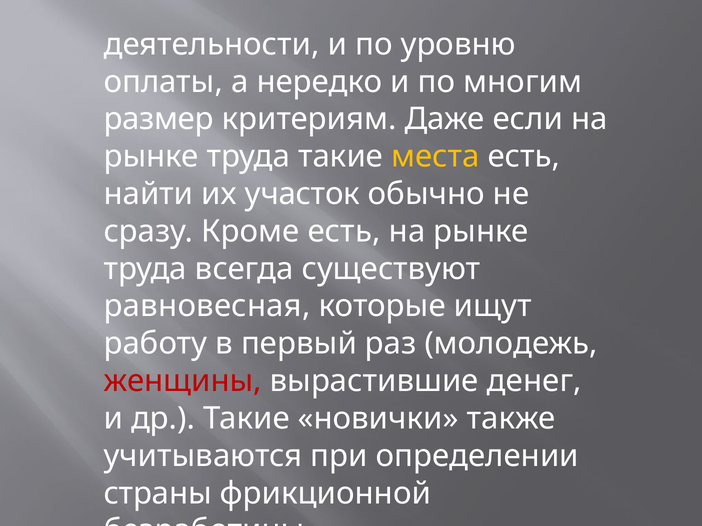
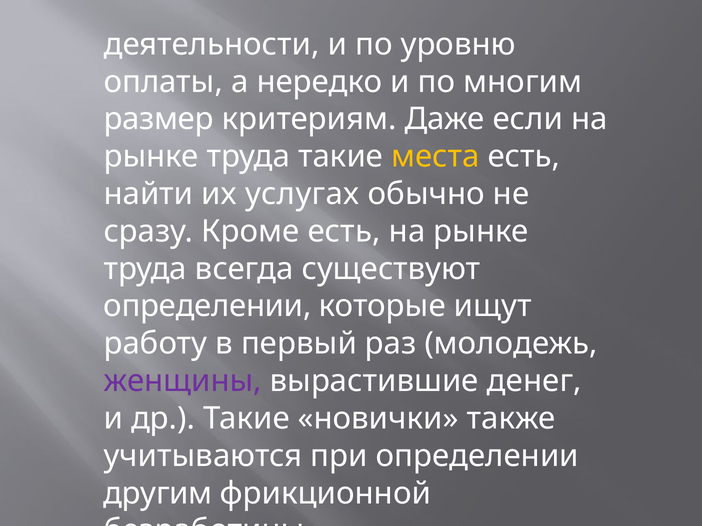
участок: участок -> услугах (302, 194)
равновесная: равновесная -> определении (207, 306)
женщины colour: red -> purple (183, 381)
страны: страны -> другим (158, 494)
